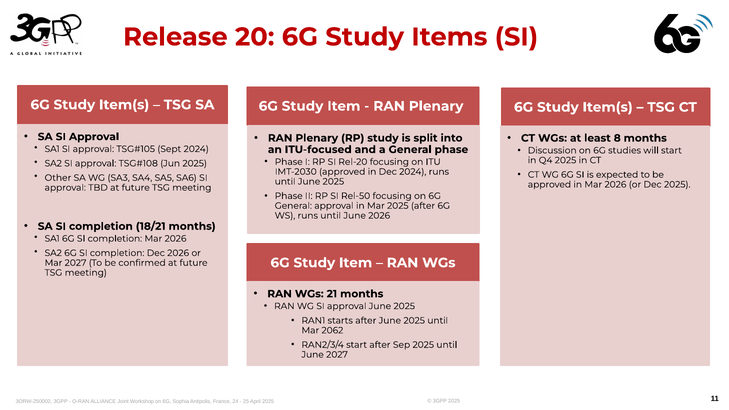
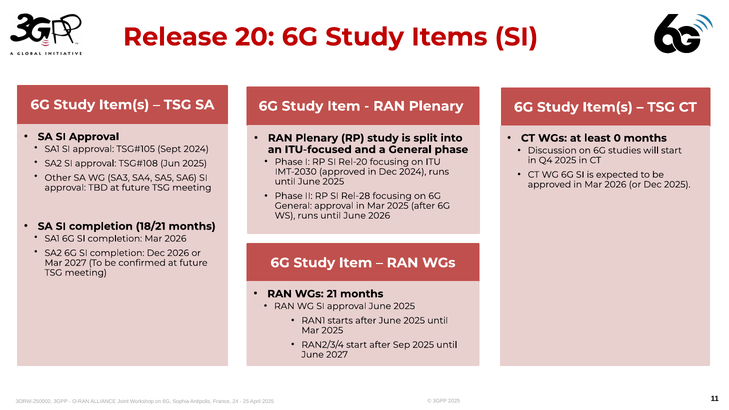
8: 8 -> 0 (617, 138)
Rel-50: Rel-50 -> Rel-28 (356, 196)
2062: 2062 -> 2025 (332, 330)
